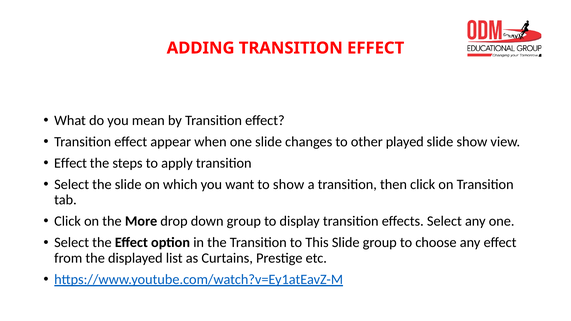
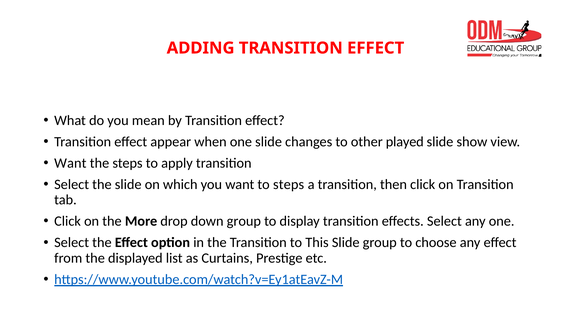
Effect: Effect -> Want (70, 163)
to show: show -> steps (289, 185)
